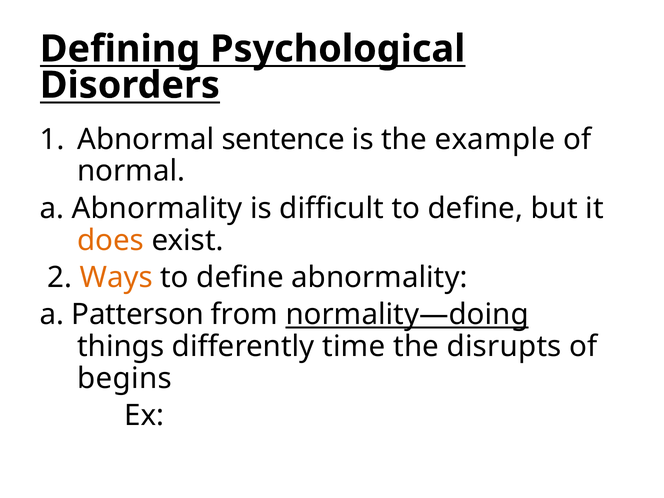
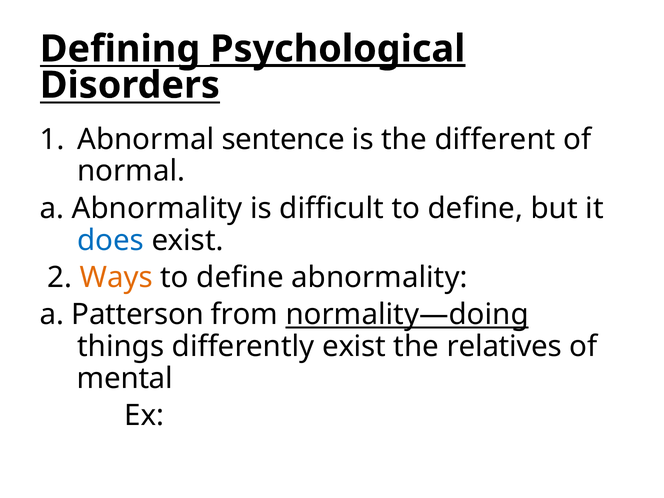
Psychological underline: none -> present (338, 49)
example: example -> different (495, 139)
does colour: orange -> blue (111, 240)
differently time: time -> exist (354, 347)
disrupts: disrupts -> relatives (504, 347)
begins: begins -> mental (125, 378)
